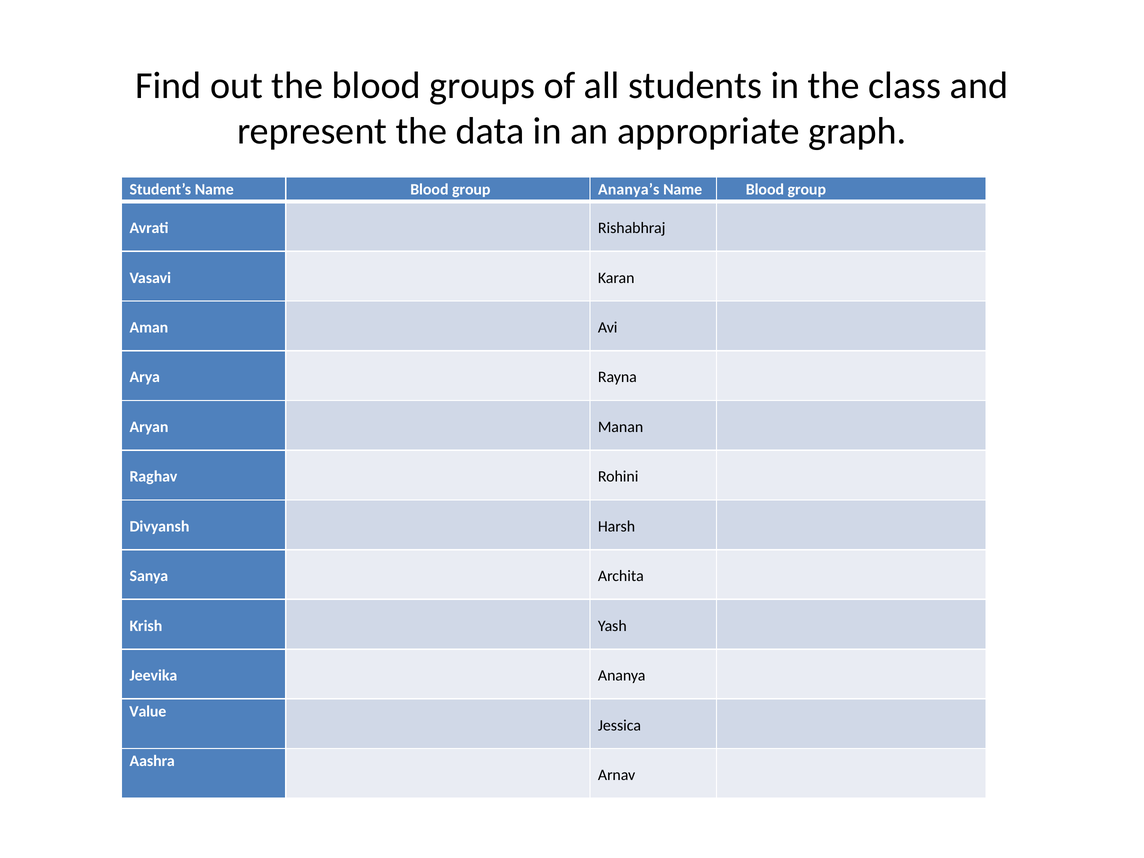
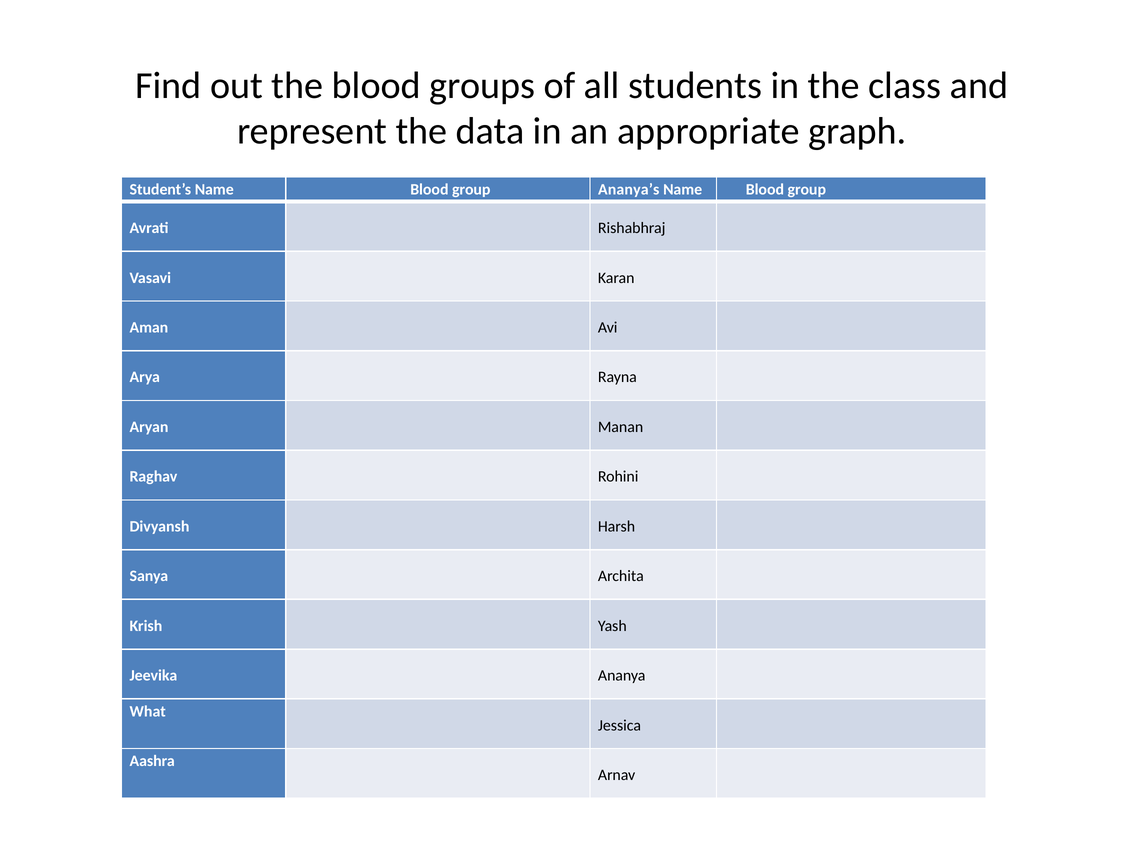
Value: Value -> What (148, 712)
